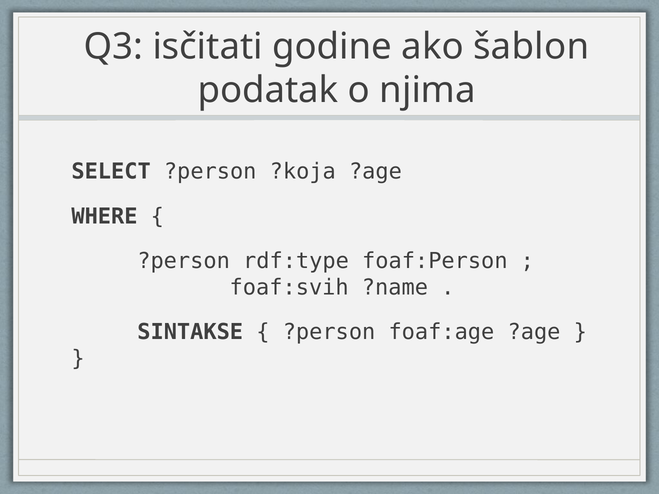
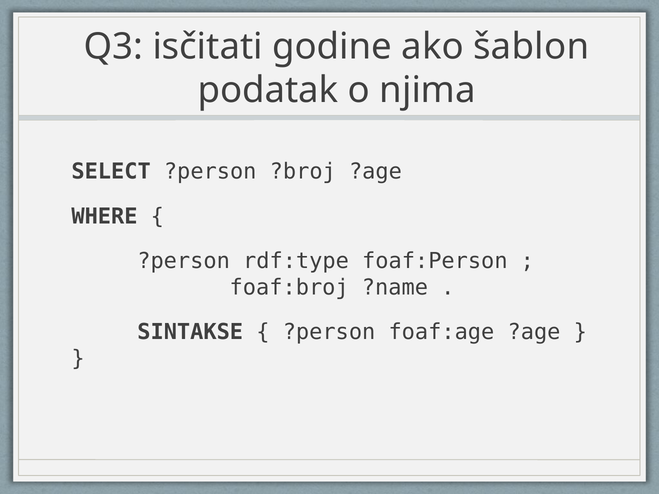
?koja: ?koja -> ?broj (303, 172)
foaf:svih: foaf:svih -> foaf:broj (289, 288)
